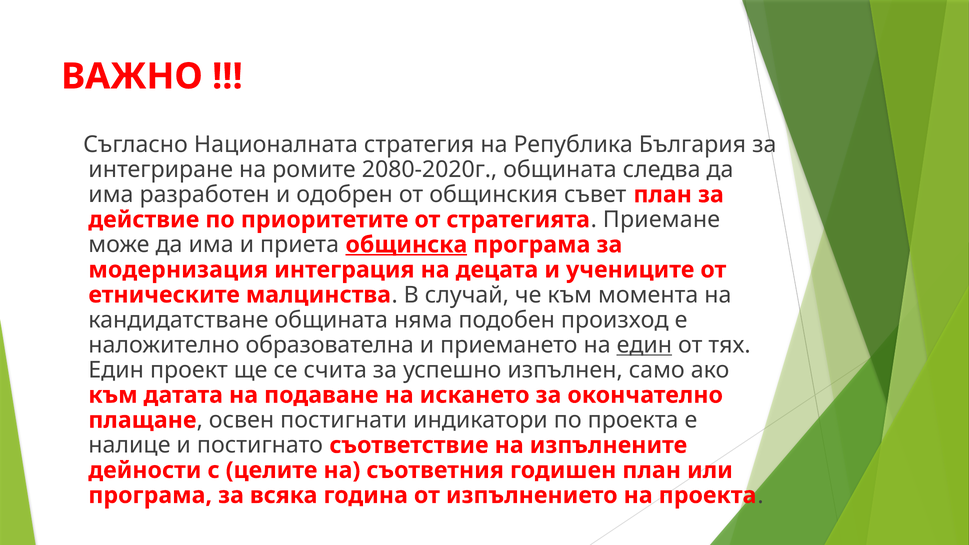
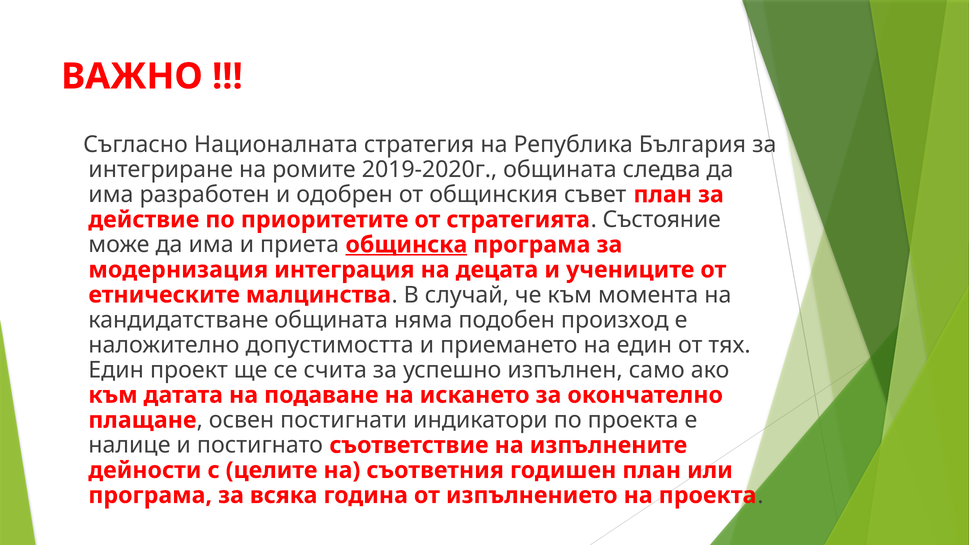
2080-2020г: 2080-2020г -> 2019-2020г (430, 170)
Приемане: Приемане -> Състояние (662, 220)
образователна: образователна -> допустимостта (330, 345)
един underline: present -> none (644, 345)
